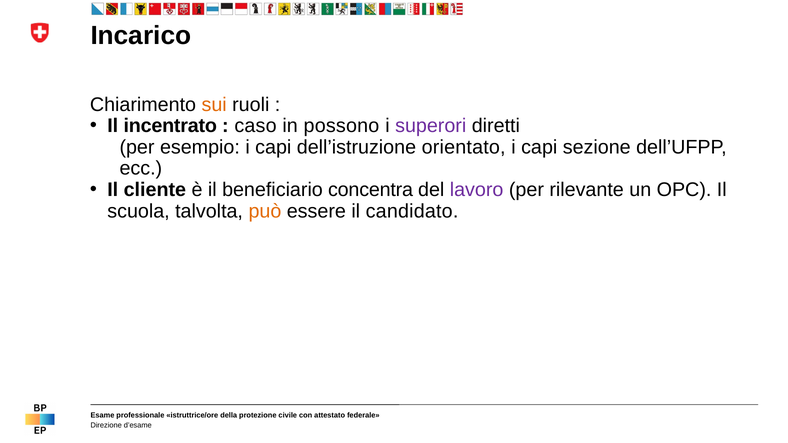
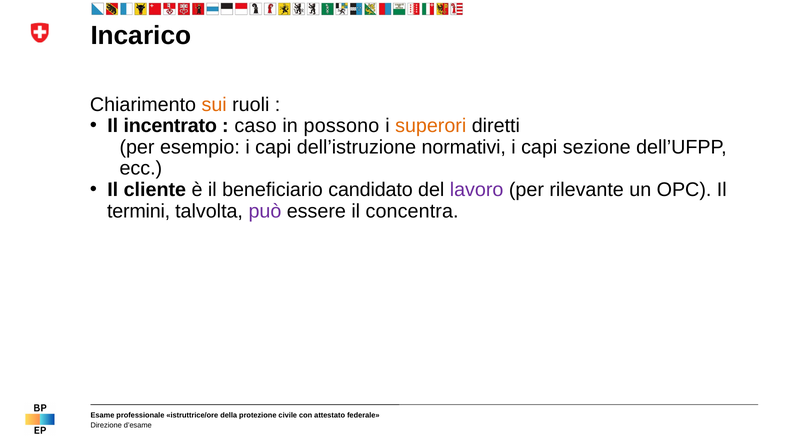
superori colour: purple -> orange (431, 126)
orientato: orientato -> normativi (464, 147)
concentra: concentra -> candidato (371, 190)
scuola: scuola -> termini (139, 211)
può colour: orange -> purple (265, 211)
candidato: candidato -> concentra (412, 211)
